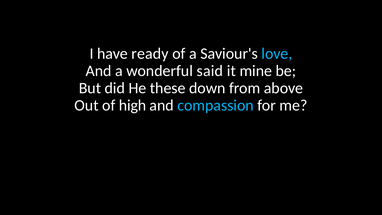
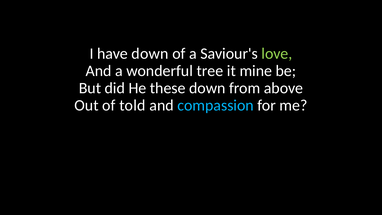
have ready: ready -> down (150, 54)
love colour: light blue -> light green (277, 54)
said: said -> tree (210, 71)
high: high -> told (132, 105)
